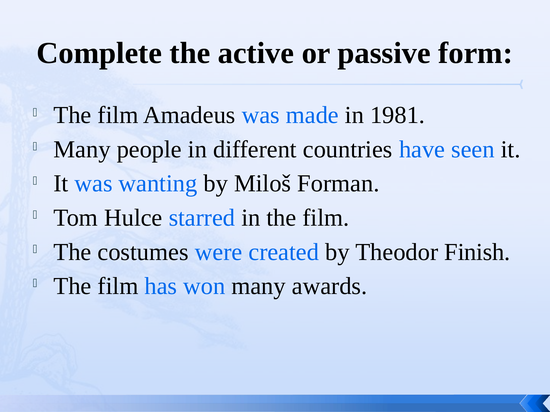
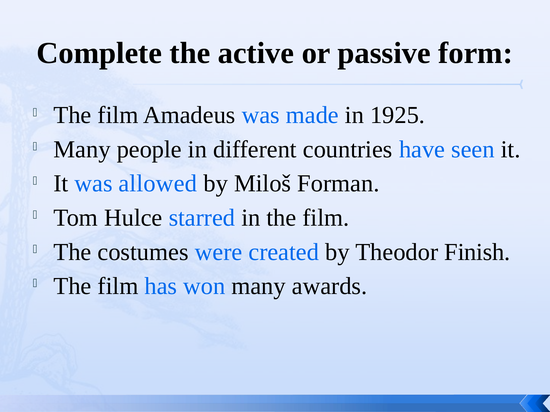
1981: 1981 -> 1925 (398, 115)
wanting: wanting -> allowed (158, 184)
